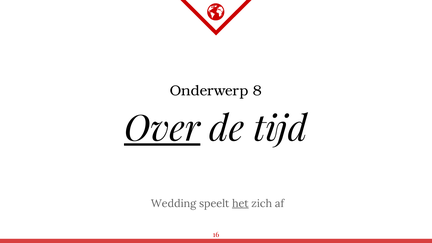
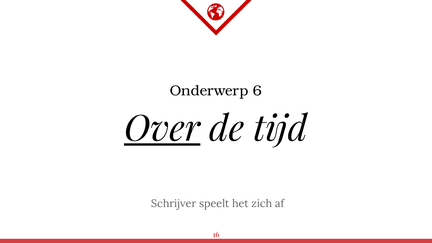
8: 8 -> 6 (257, 91)
Wedding: Wedding -> Schrijver (174, 203)
het underline: present -> none (240, 203)
